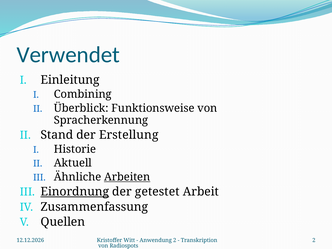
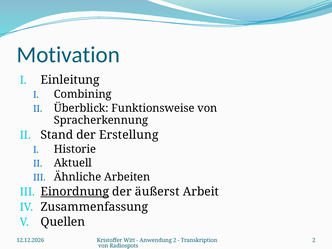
Verwendet: Verwendet -> Motivation (68, 55)
Arbeiten underline: present -> none (127, 177)
getestet: getestet -> äußerst (157, 192)
